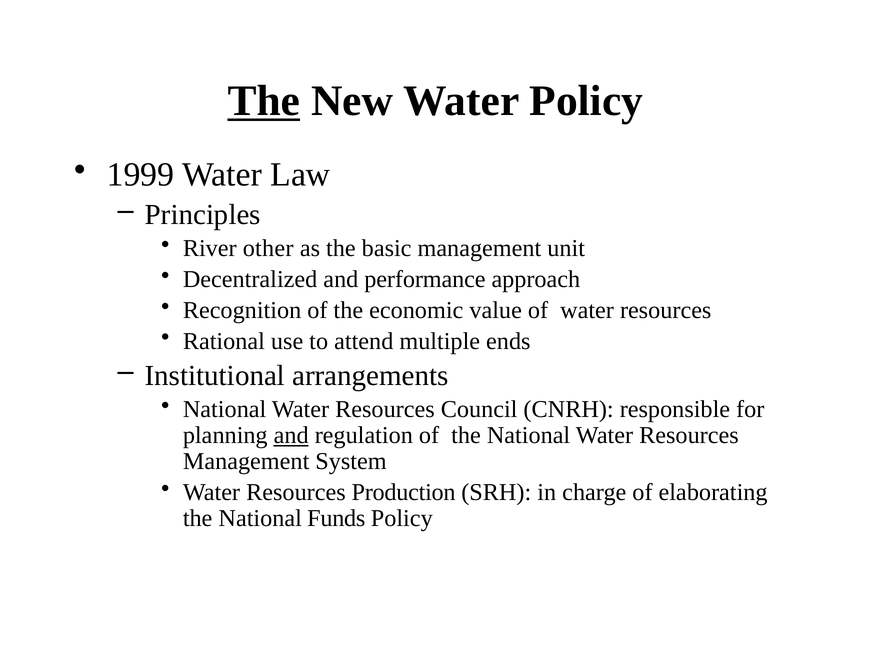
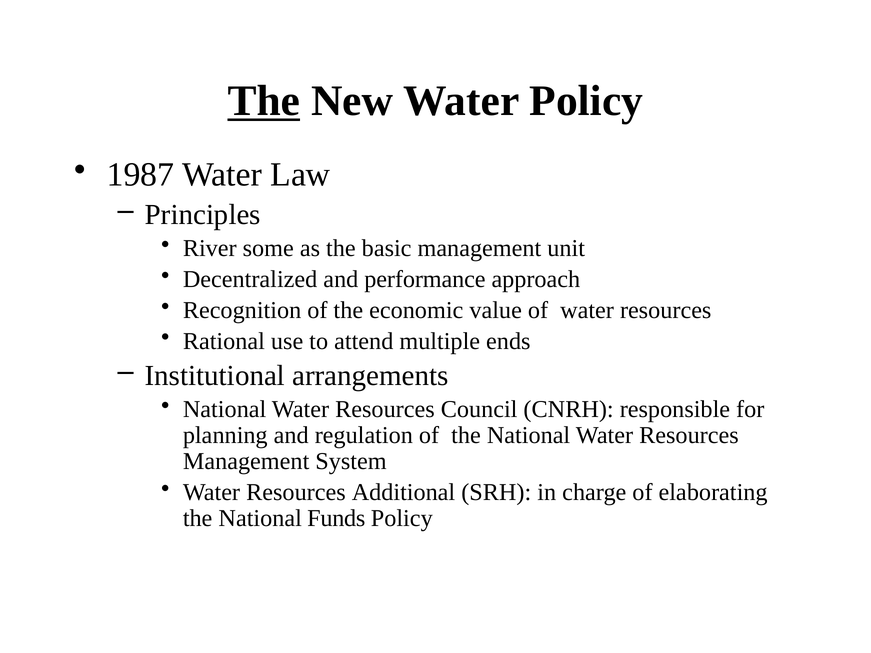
1999: 1999 -> 1987 (141, 175)
other: other -> some (268, 248)
and underline: present -> none (291, 435)
Production: Production -> Additional (403, 492)
